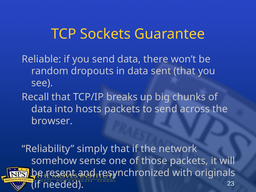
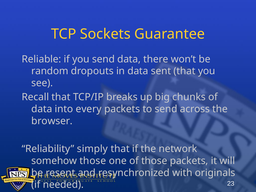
hosts: hosts -> every (89, 109)
somehow sense: sense -> those (93, 161)
